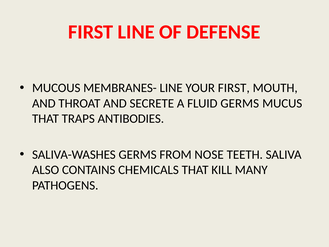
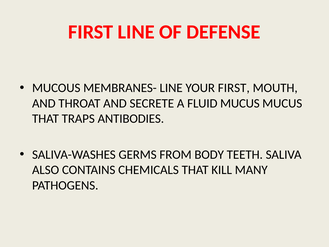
FLUID GERMS: GERMS -> MUCUS (240, 103)
NOSE: NOSE -> BODY (209, 154)
